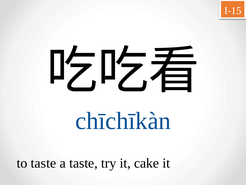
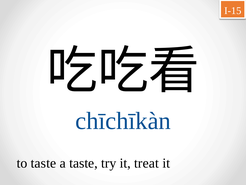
cake: cake -> treat (146, 163)
